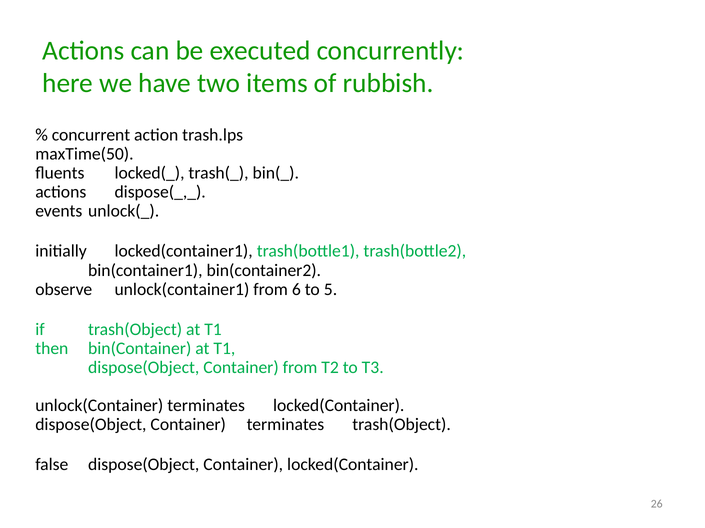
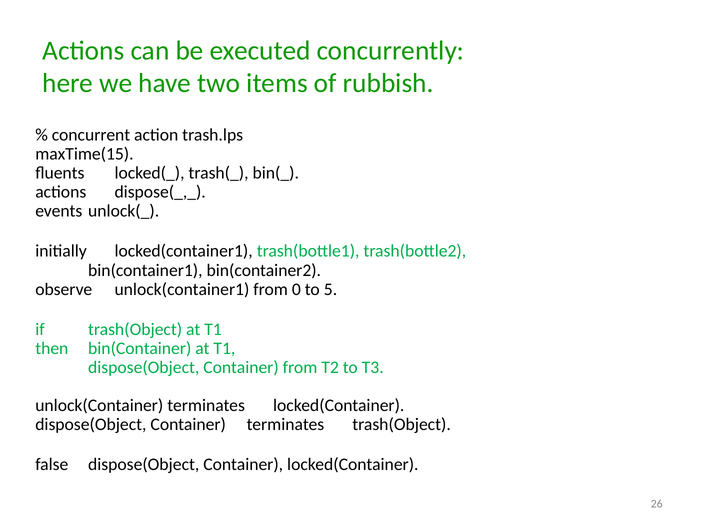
maxTime(50: maxTime(50 -> maxTime(15 (84, 154)
6: 6 -> 0 (296, 290)
